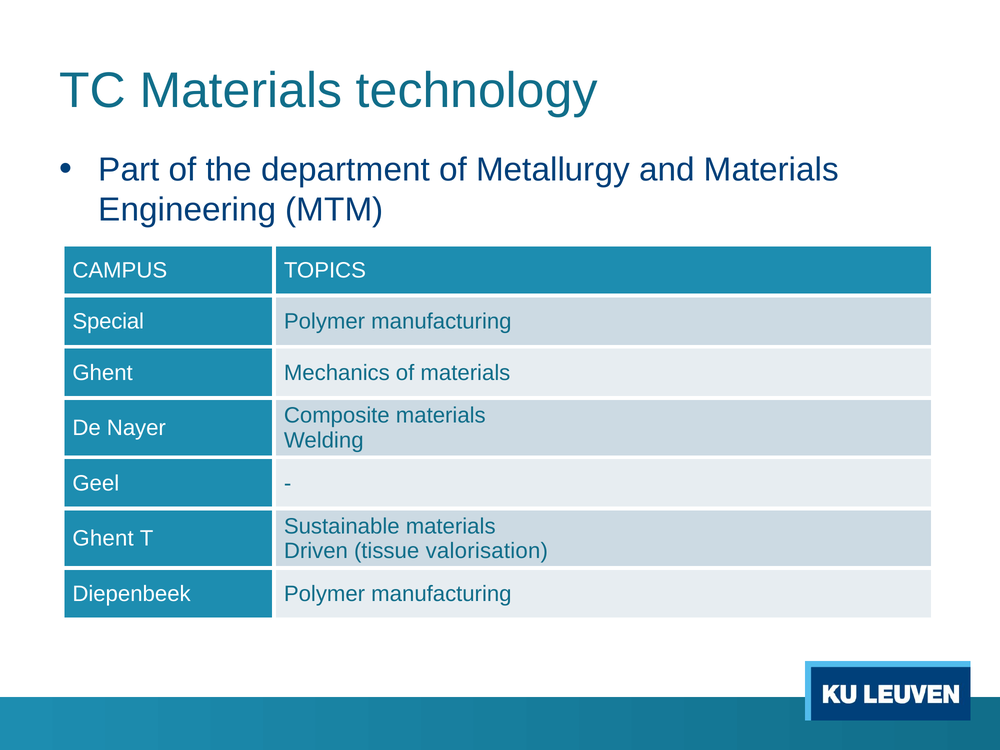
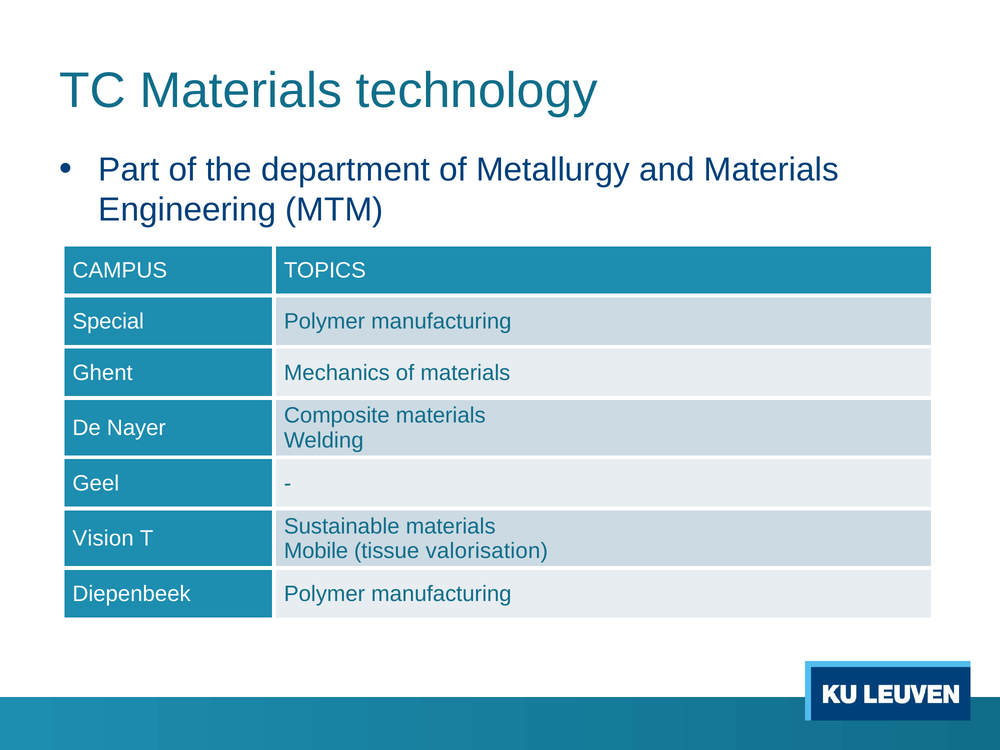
Ghent: Ghent -> Vision (103, 539)
Driven: Driven -> Mobile (316, 551)
